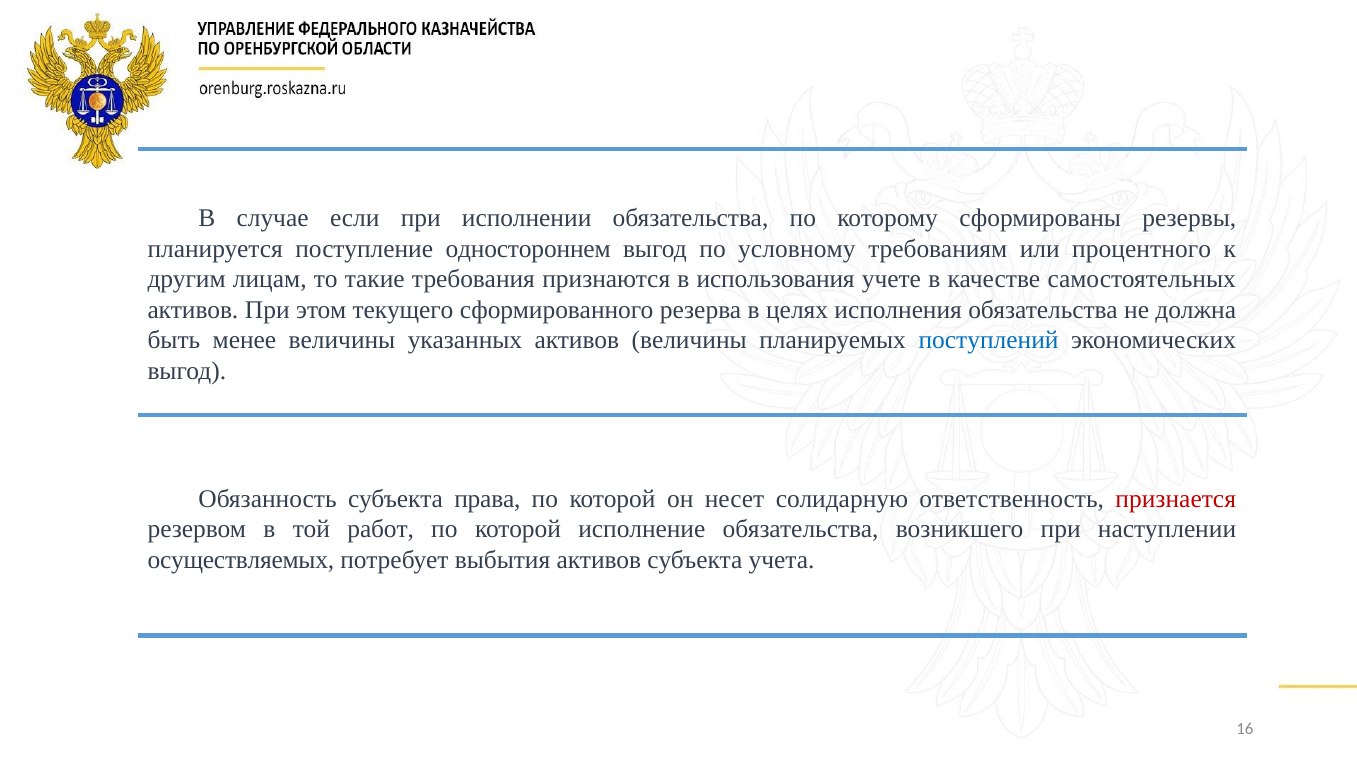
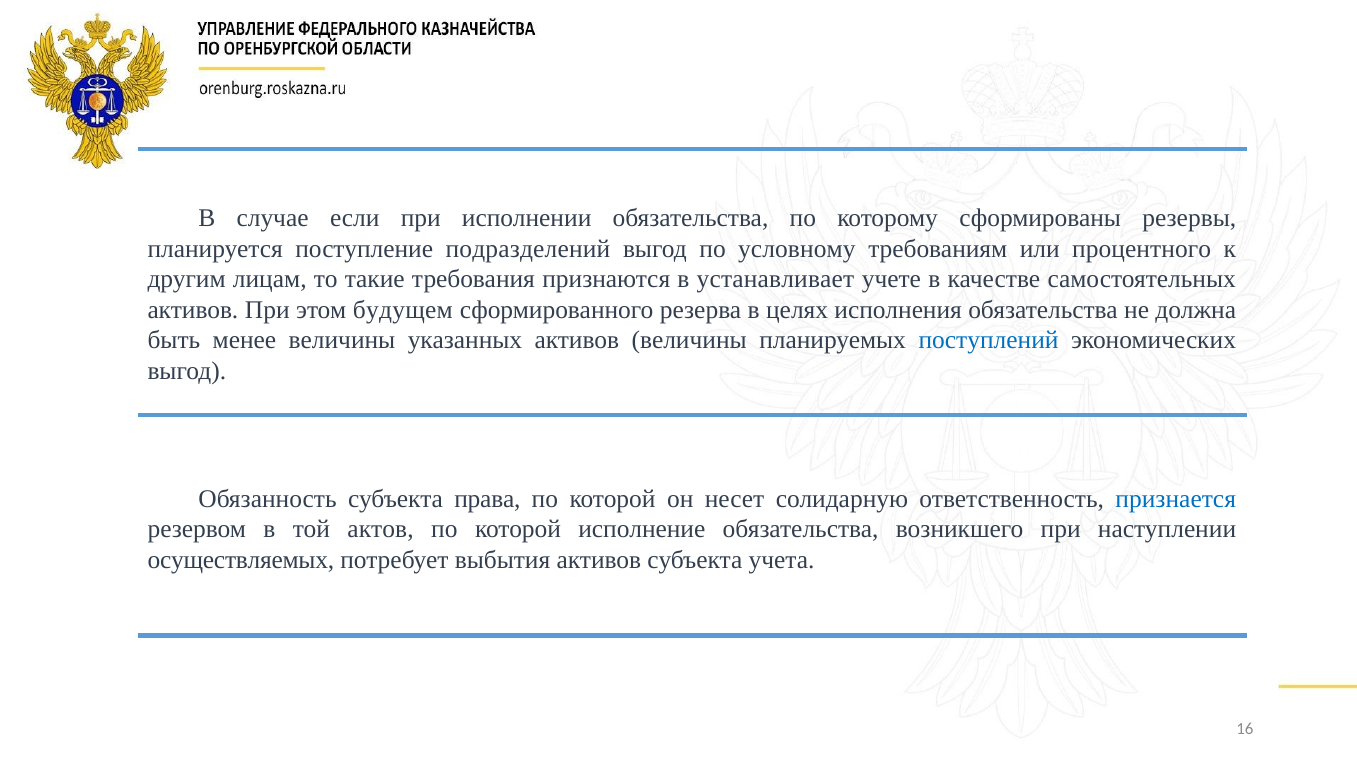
одностороннем: одностороннем -> подразделений (528, 249)
использования: использования -> устанавливает (775, 280)
текущего: текущего -> будущем (403, 310)
признается colour: red -> blue (1176, 499)
работ: работ -> актов (381, 530)
